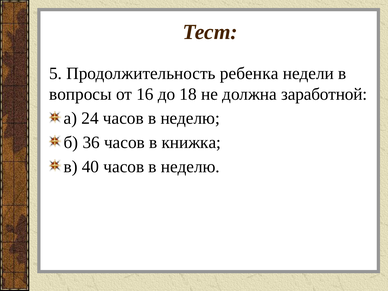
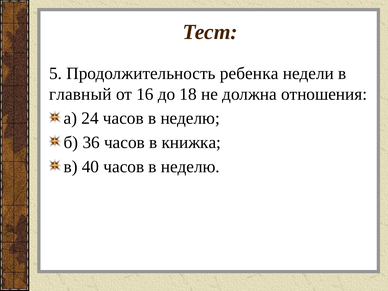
вопросы: вопросы -> главный (80, 94)
заработной: заработной -> отношения (324, 94)
